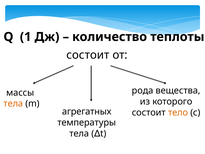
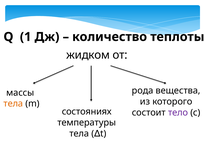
состоит: состоит -> жидком (88, 55)
агрегатных: агрегатных -> состояниях (87, 111)
тело colour: orange -> purple (178, 112)
